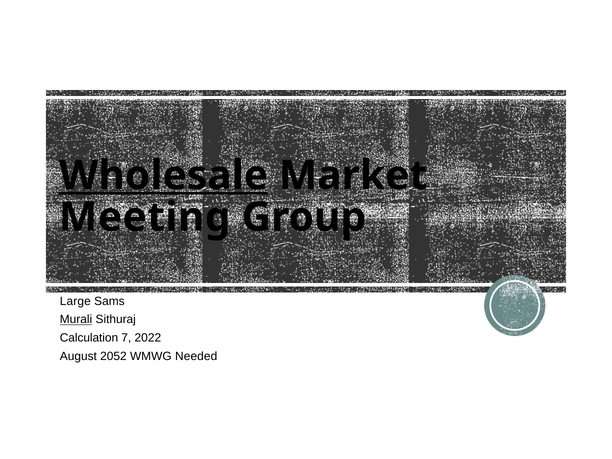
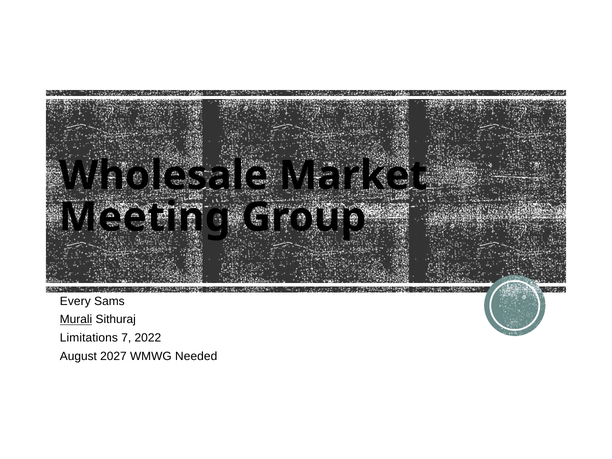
Wholesale underline: present -> none (164, 176)
Large: Large -> Every (75, 301)
Calculation: Calculation -> Limitations (89, 338)
2052: 2052 -> 2027 (113, 356)
